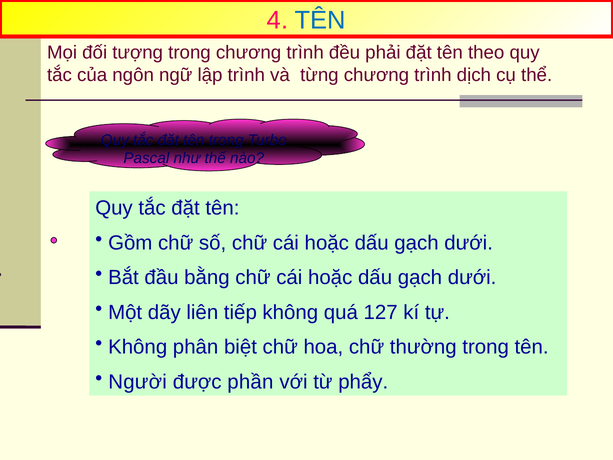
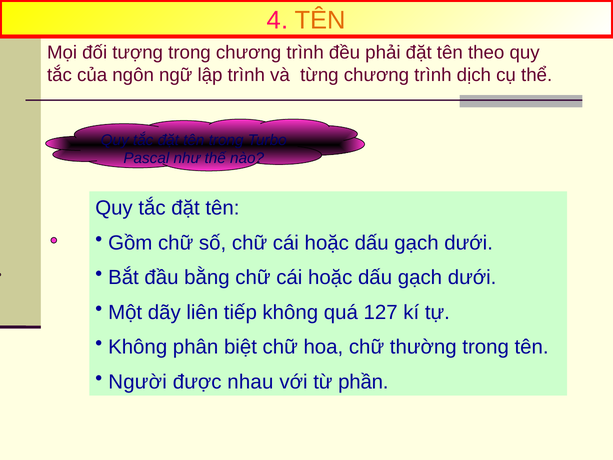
TÊN colour: blue -> orange (320, 20)
phần: phần -> nhau (250, 382)
phẩy: phẩy -> phần (363, 382)
